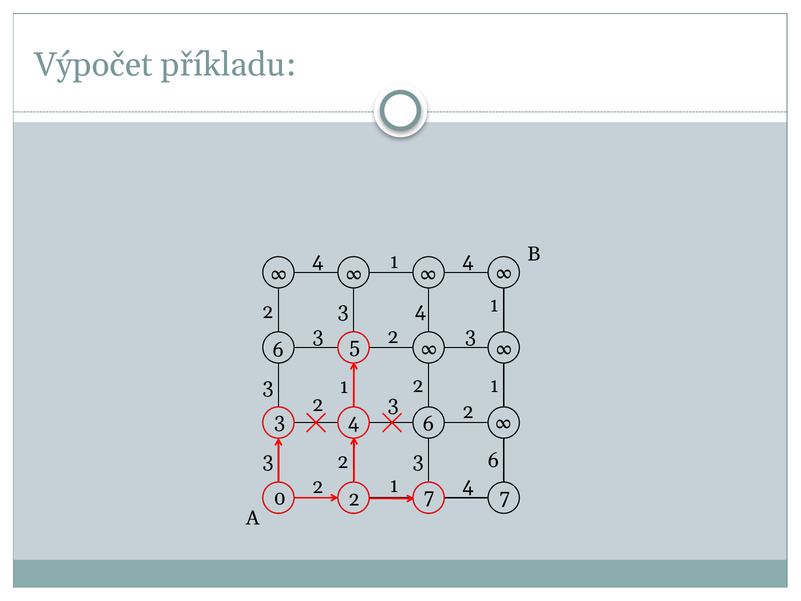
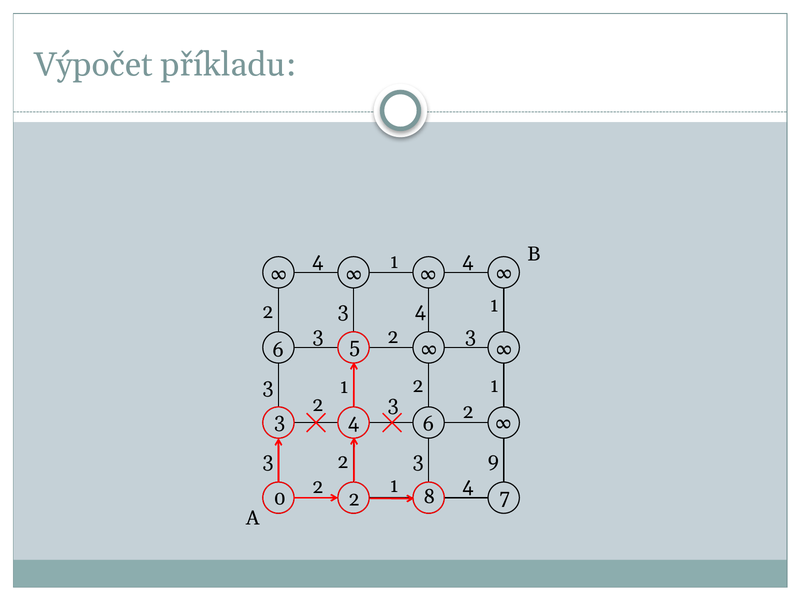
3 6: 6 -> 9 (493, 461)
2 7: 7 -> 8 (429, 496)
